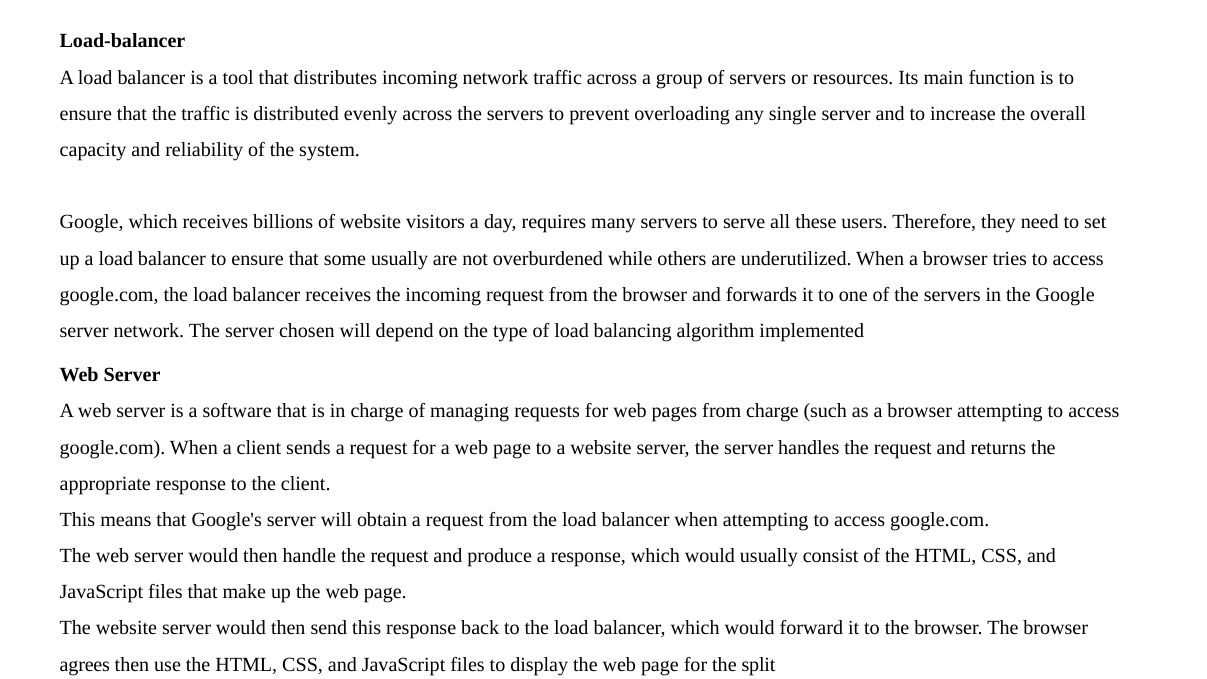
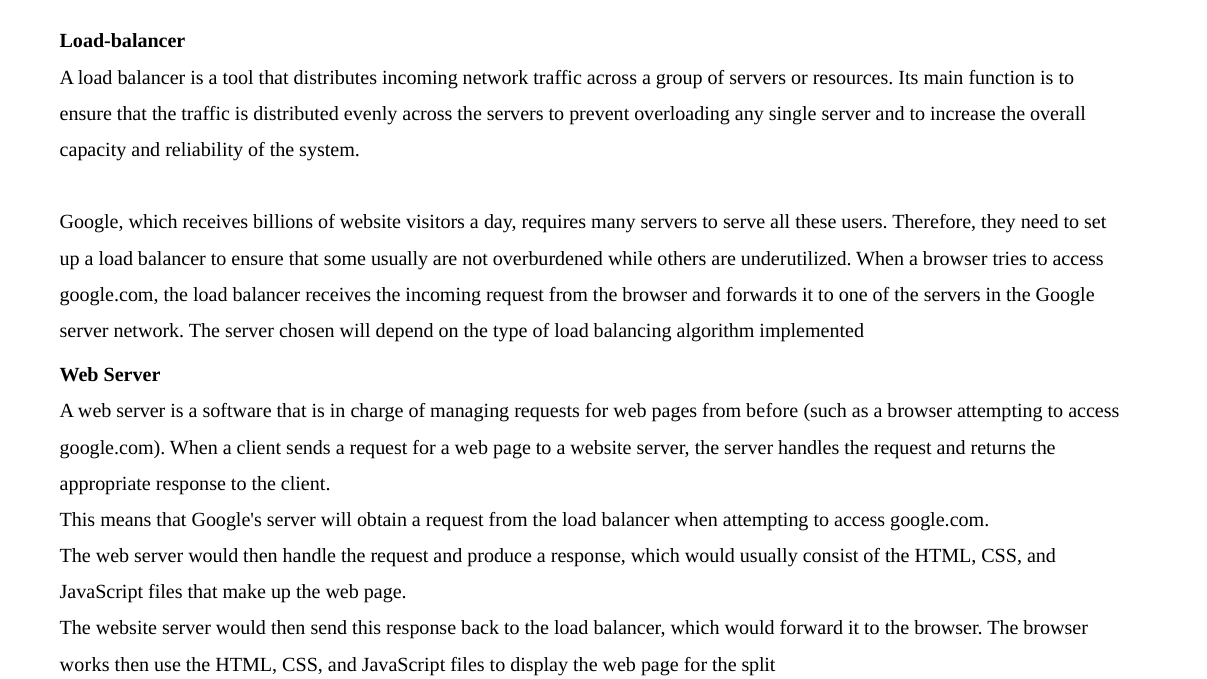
from charge: charge -> before (772, 411)
agrees: agrees -> works (85, 664)
